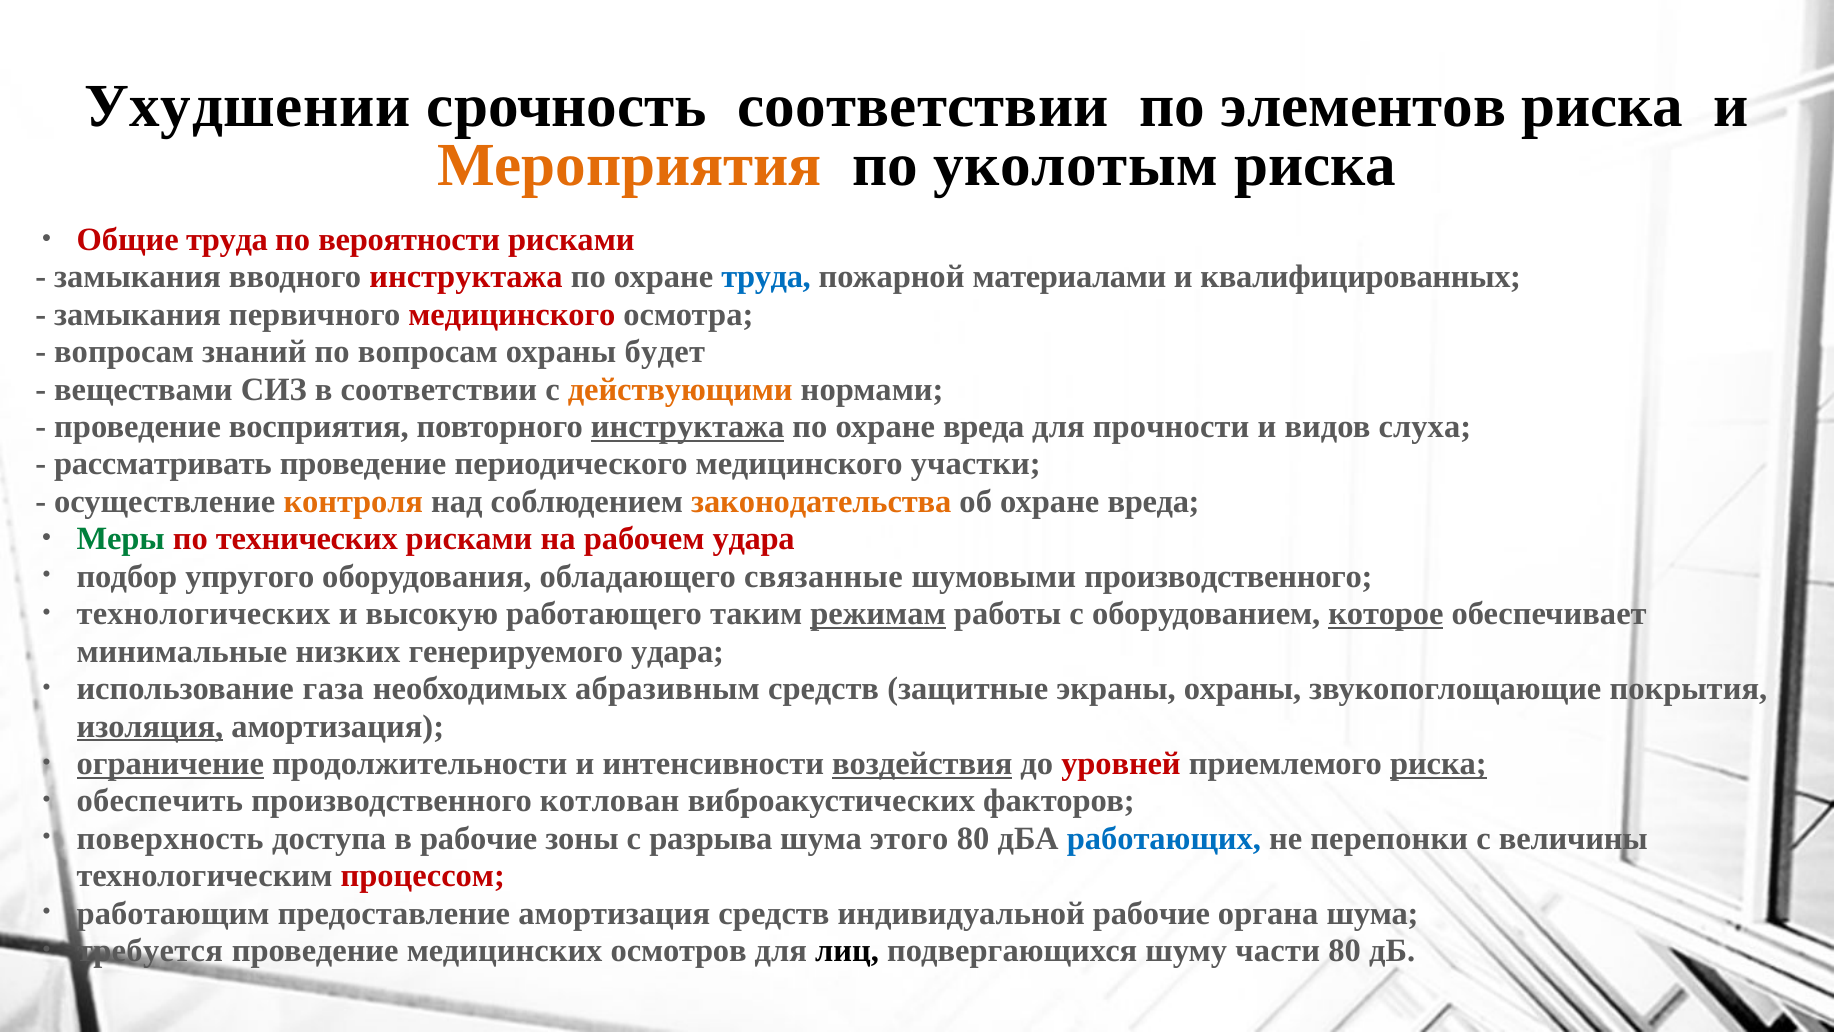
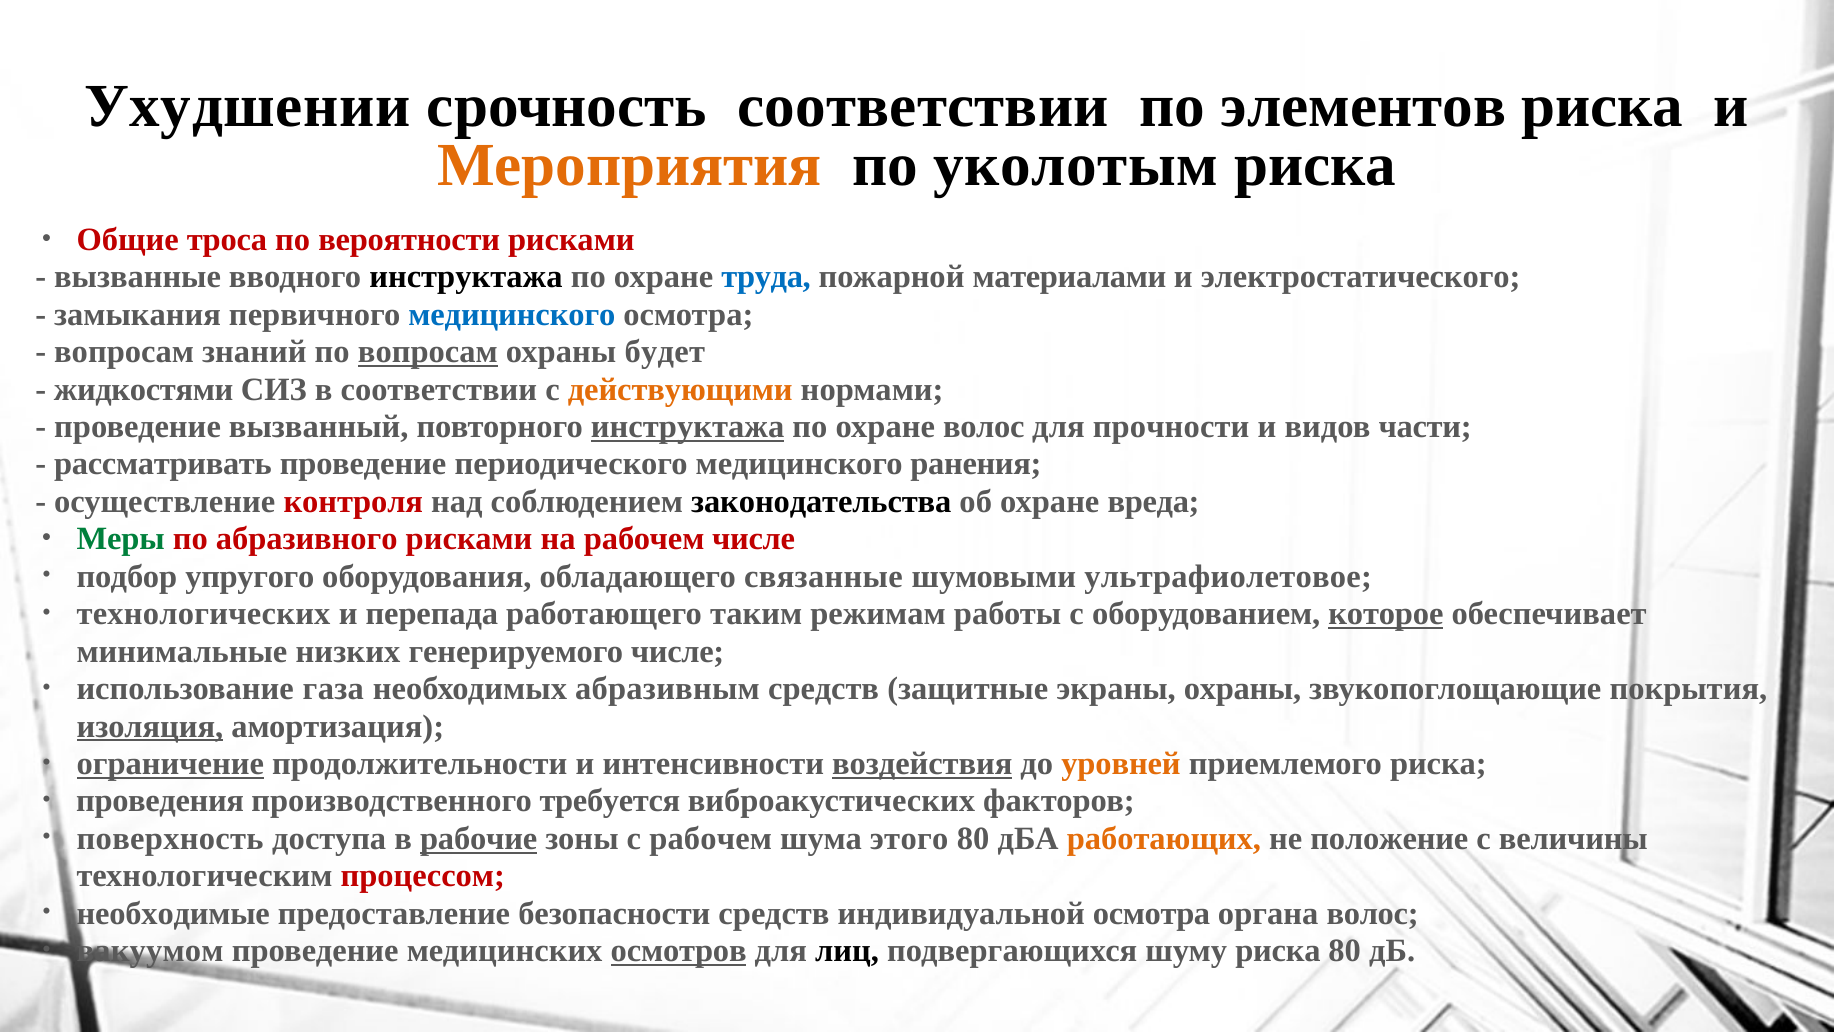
Общие труда: труда -> троса (227, 240)
замыкания: замыкания -> вызванные (138, 277)
инструктажа colour: red -> black (466, 277)
квалифицированных: квалифицированных -> электростатического (1361, 277)
медицинского colour: red -> blue (512, 314)
вопросам underline: none -> present (428, 352)
веществами: веществами -> жидкостями (144, 389)
восприятия: восприятия -> вызванный (319, 427)
по охране вреда: вреда -> волос (984, 427)
слуха: слуха -> части (1425, 427)
участки: участки -> ранения (976, 464)
контроля colour: orange -> red (353, 502)
законодательства colour: orange -> black (821, 502)
технических: технических -> абразивного (307, 539)
рабочем удара: удара -> числе (754, 539)
шумовыми производственного: производственного -> ультрафиолетовое (1228, 577)
высокую: высокую -> перепада (432, 614)
режимам underline: present -> none (878, 614)
генерируемого удара: удара -> числе (678, 651)
уровней colour: red -> orange (1121, 764)
риска underline: present -> none (1438, 764)
обеспечить: обеспечить -> проведения (160, 801)
котлован: котлован -> требуется (610, 801)
рабочие underline: none -> present (479, 839)
с разрыва: разрыва -> рабочем (711, 839)
работающих colour: blue -> orange (1164, 839)
перепонки: перепонки -> положение (1389, 839)
работающим: работающим -> необходимые (173, 913)
предоставление амортизация: амортизация -> безопасности (614, 913)
индивидуальной рабочие: рабочие -> осмотра (1152, 913)
органа шума: шума -> волос (1373, 913)
требуется: требуется -> вакуумом (150, 951)
осмотров underline: none -> present (679, 951)
шуму части: части -> риска (1278, 951)
